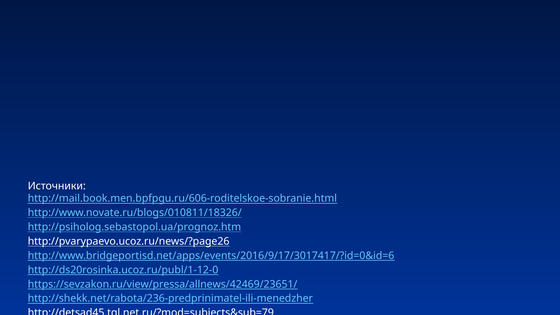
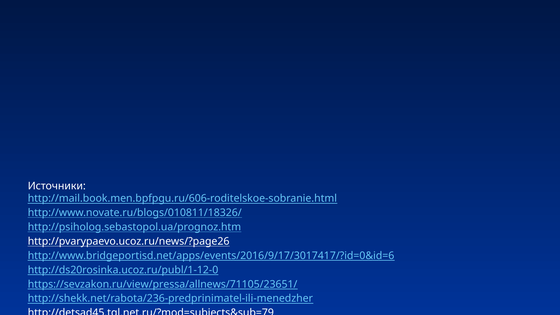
https://sevzakon.ru/view/pressa/allnews/42469/23651/: https://sevzakon.ru/view/pressa/allnews/42469/23651/ -> https://sevzakon.ru/view/pressa/allnews/71105/23651/ (163, 284)
